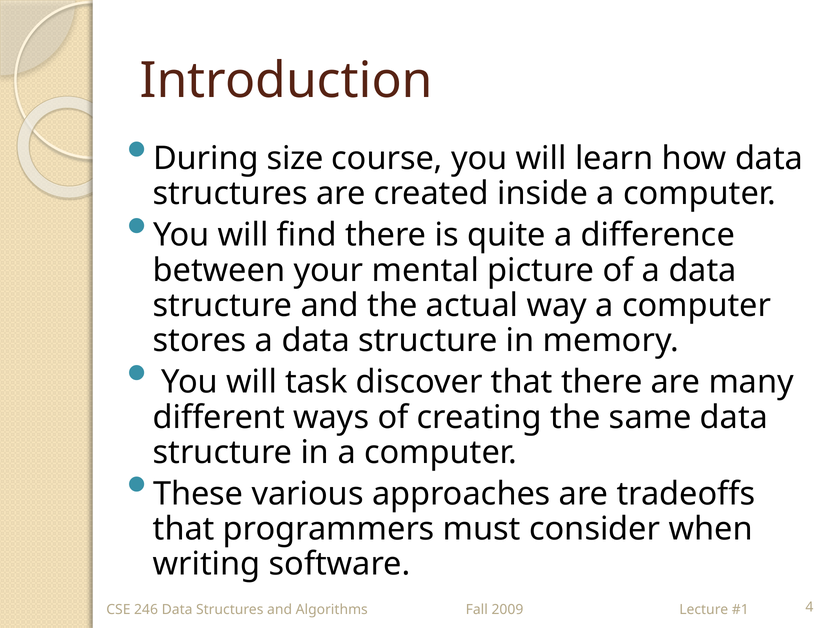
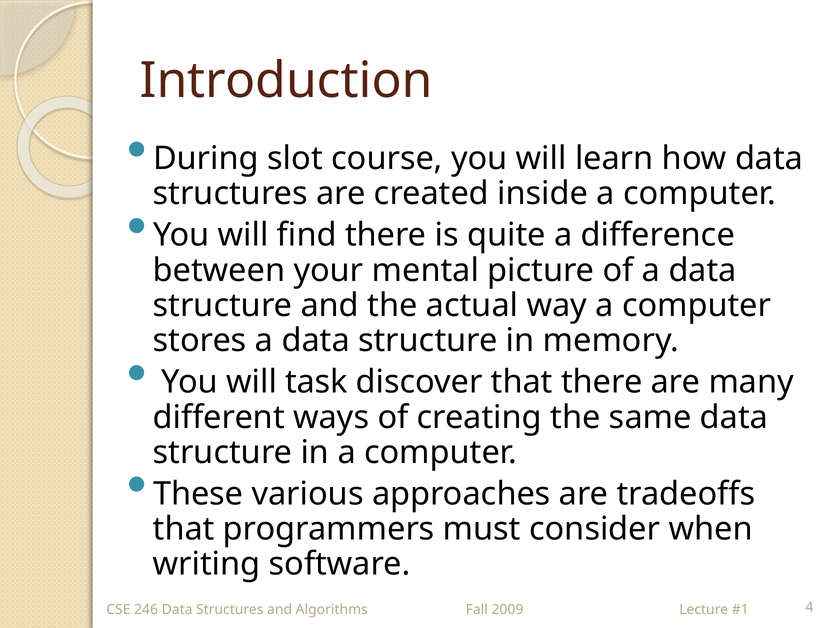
size: size -> slot (295, 158)
